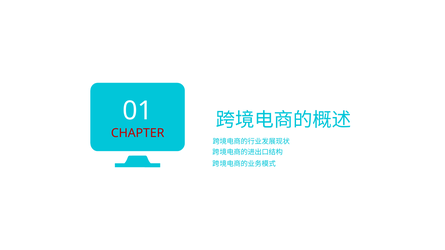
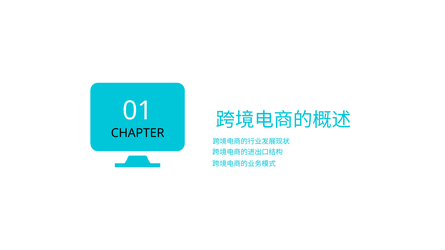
CHAPTER colour: red -> black (138, 133)
